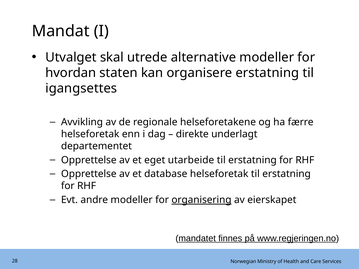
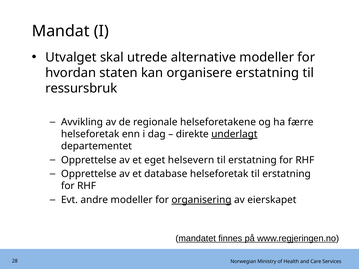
igangsettes: igangsettes -> ressursbruk (81, 89)
underlagt underline: none -> present (234, 134)
utarbeide: utarbeide -> helsevern (191, 160)
